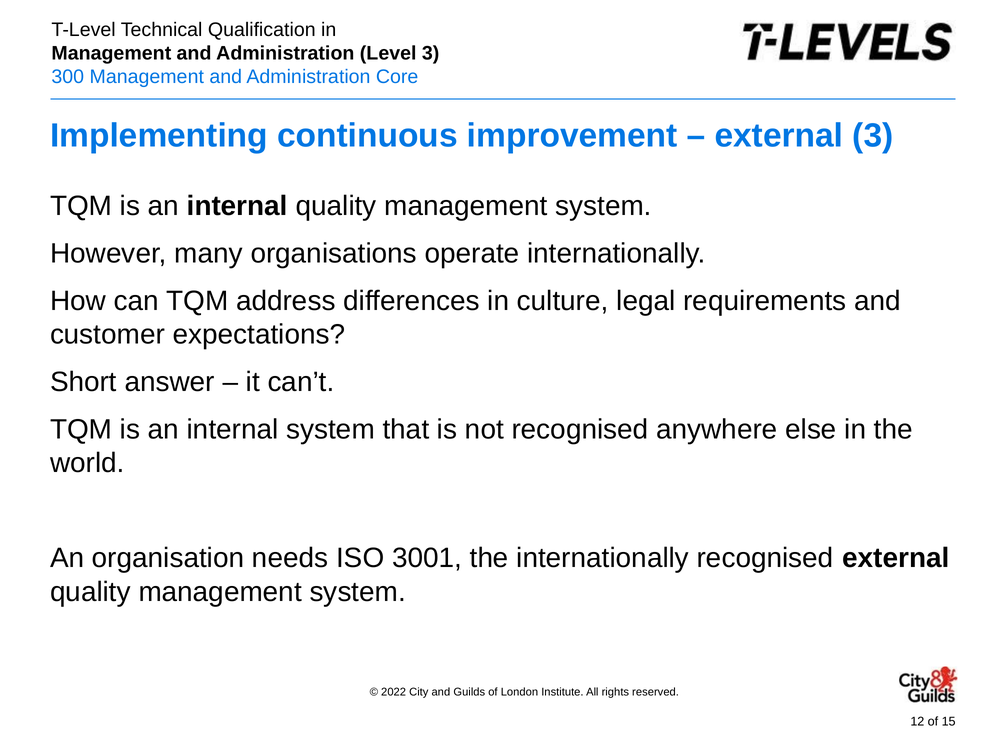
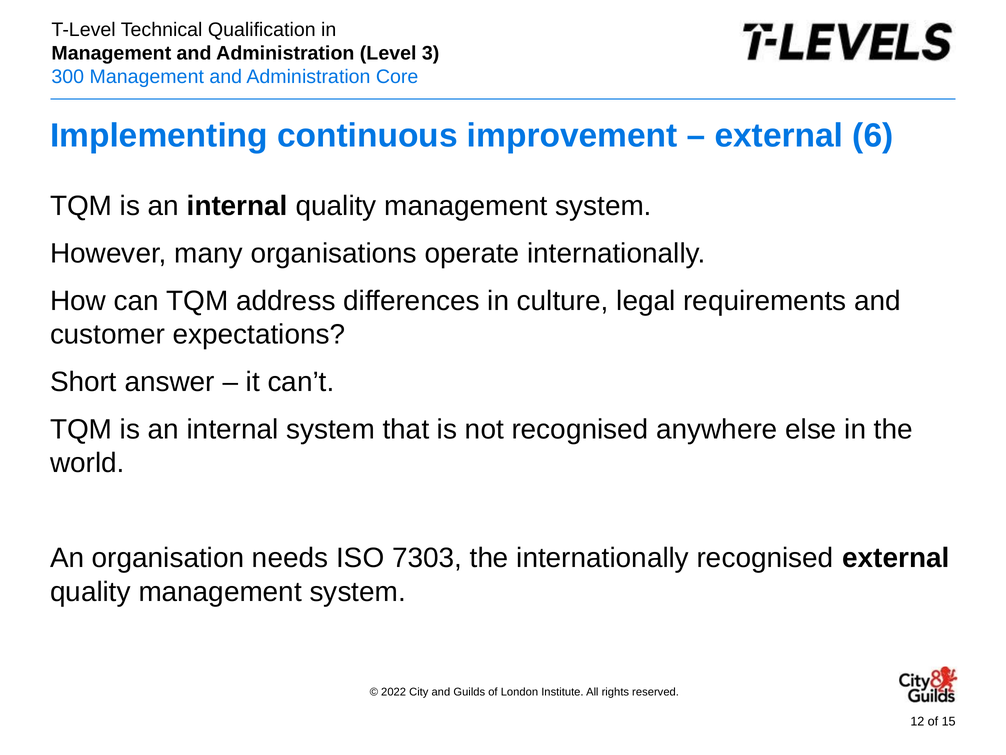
external 3: 3 -> 6 (873, 136)
3001: 3001 -> 7303 (427, 558)
